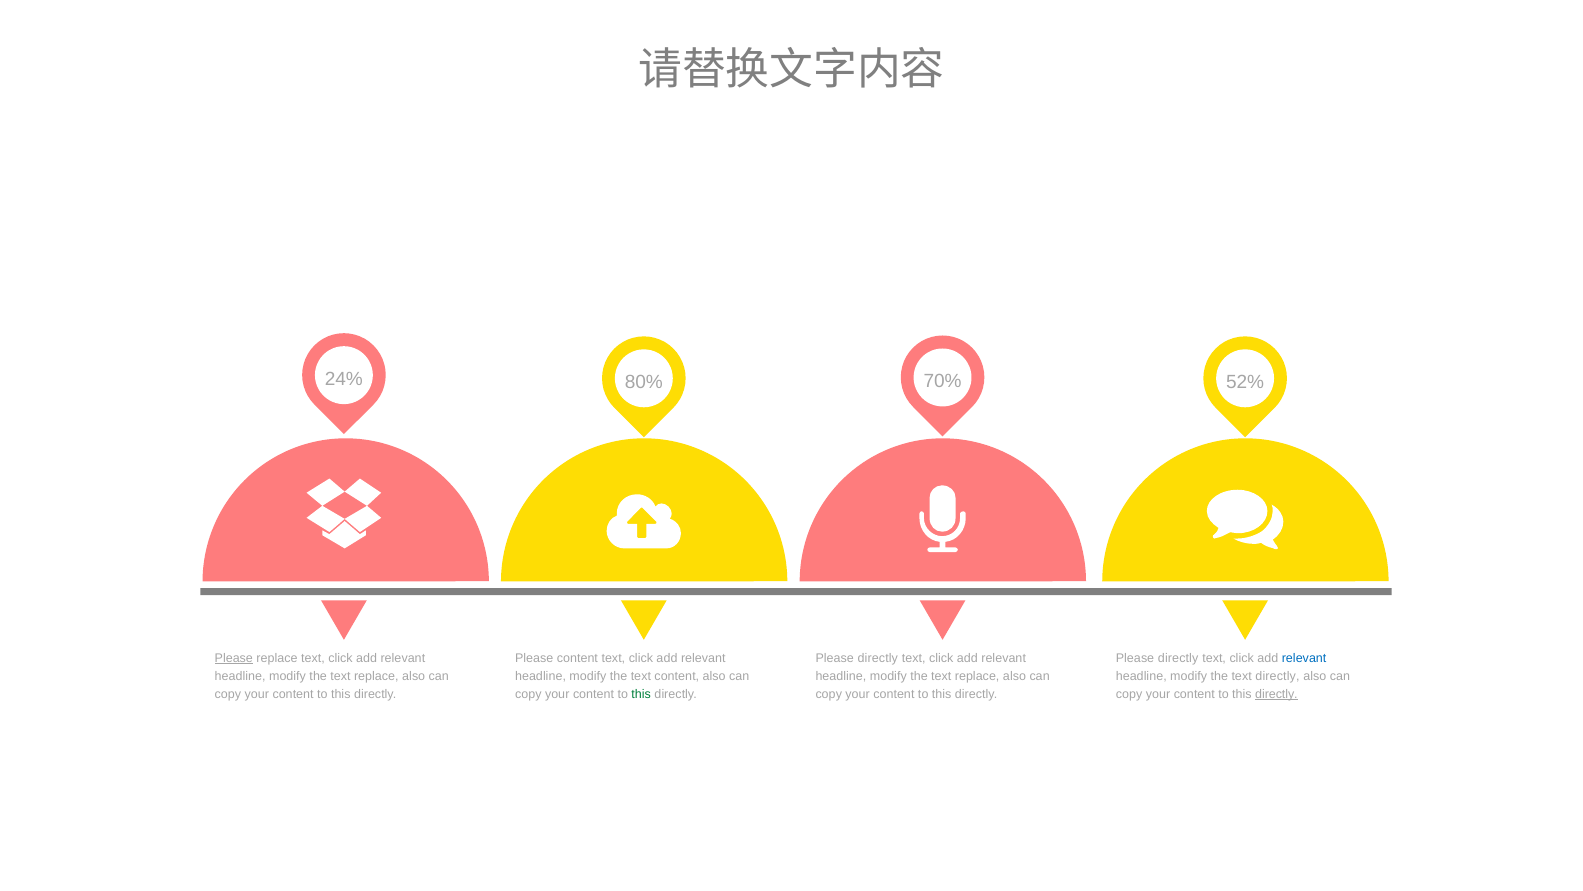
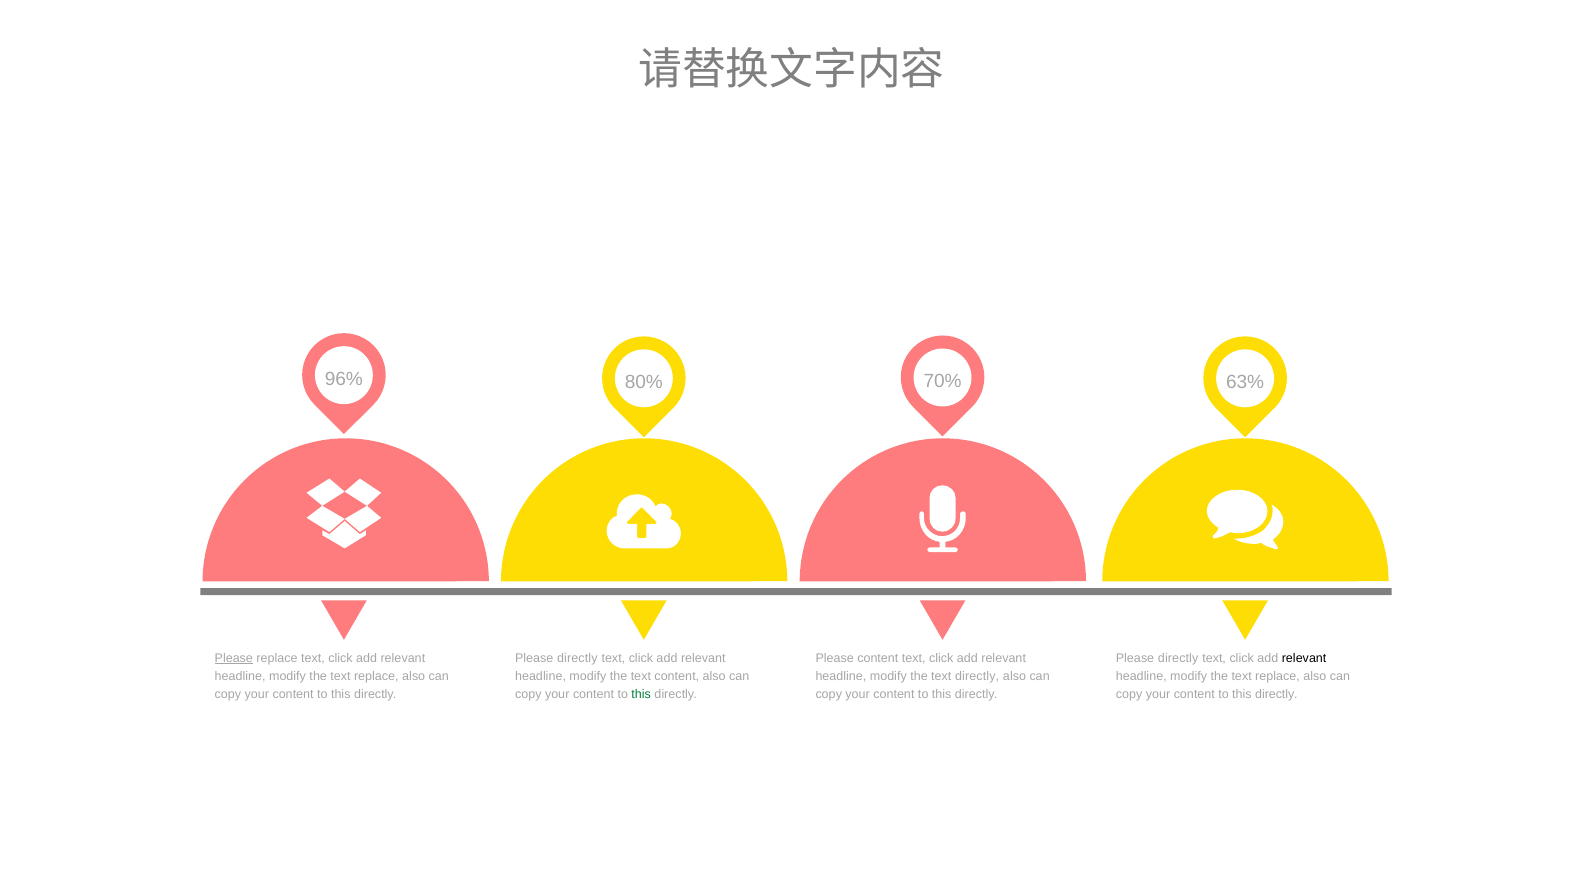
24%: 24% -> 96% (344, 378)
52%: 52% -> 63% (1245, 382)
content: content -> directly (577, 658)
directly: directly -> content (878, 658)
relevant colour: blue -> black (1304, 658)
replace: replace -> directly (977, 676)
directly: directly -> replace (1278, 676)
directly underline: present -> none (1276, 693)
